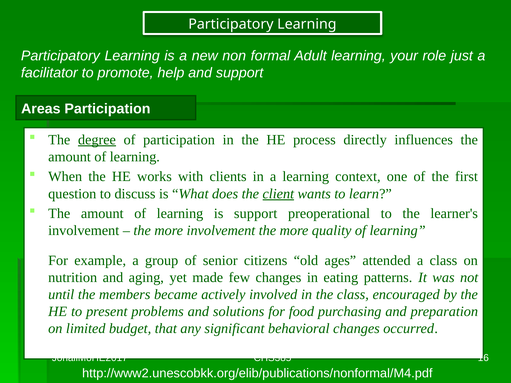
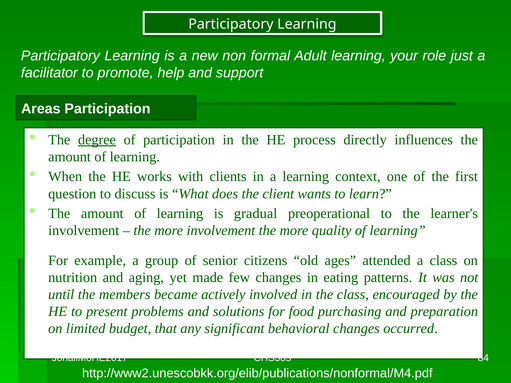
client underline: present -> none (278, 194)
is support: support -> gradual (256, 214)
16: 16 -> 84 (483, 358)
